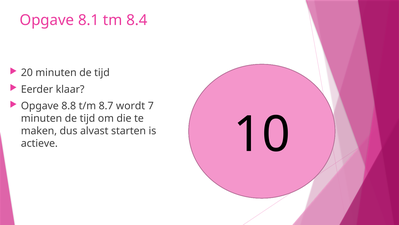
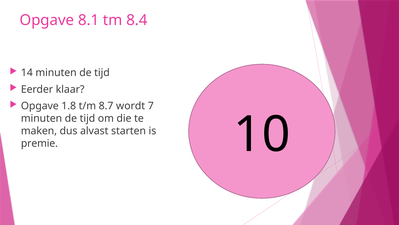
20: 20 -> 14 (27, 73)
8.8: 8.8 -> 1.8 (69, 106)
actieve: actieve -> premie (39, 143)
